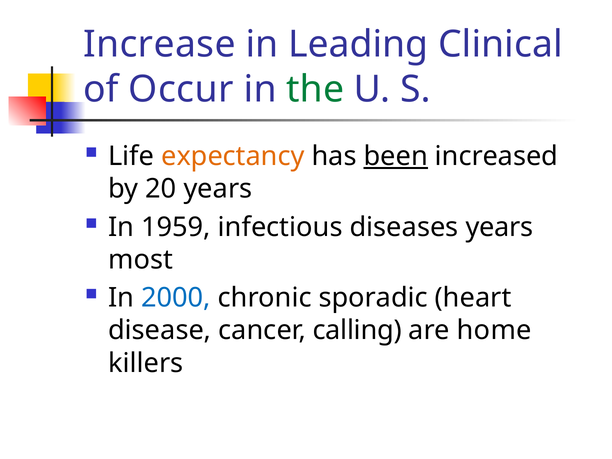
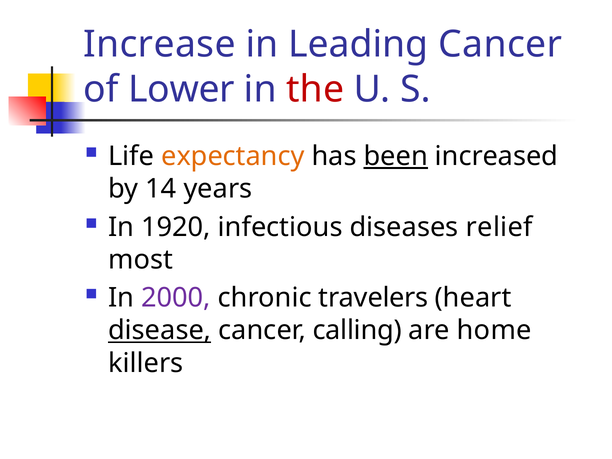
Leading Clinical: Clinical -> Cancer (500, 44)
Occur: Occur -> Lower (181, 89)
the colour: green -> red (315, 89)
20: 20 -> 14 (161, 189)
1959: 1959 -> 1920 (176, 227)
diseases years: years -> relief (499, 227)
2000 colour: blue -> purple (176, 298)
sporadic: sporadic -> travelers (373, 298)
disease underline: none -> present (160, 330)
